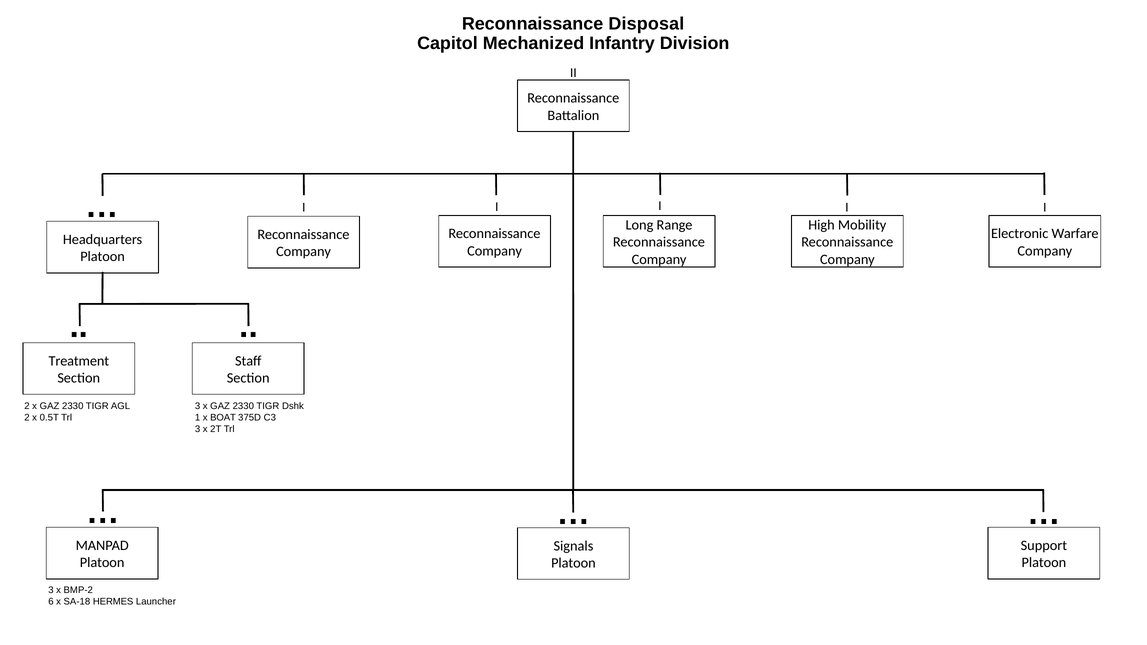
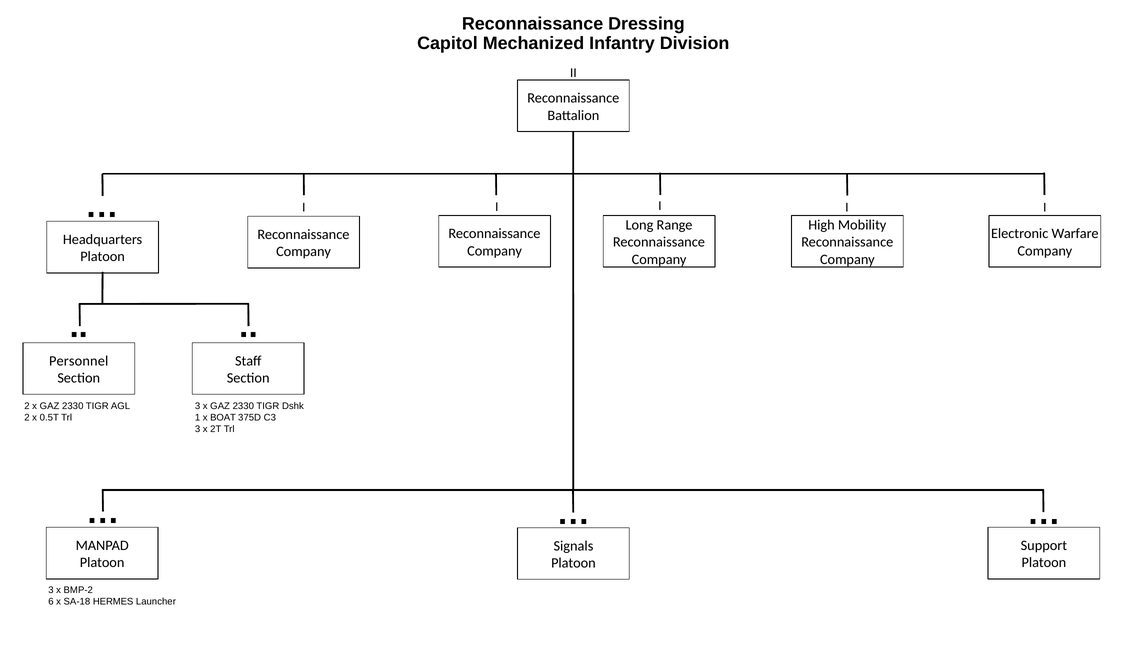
Disposal: Disposal -> Dressing (646, 24)
Treatment: Treatment -> Personnel (79, 361)
